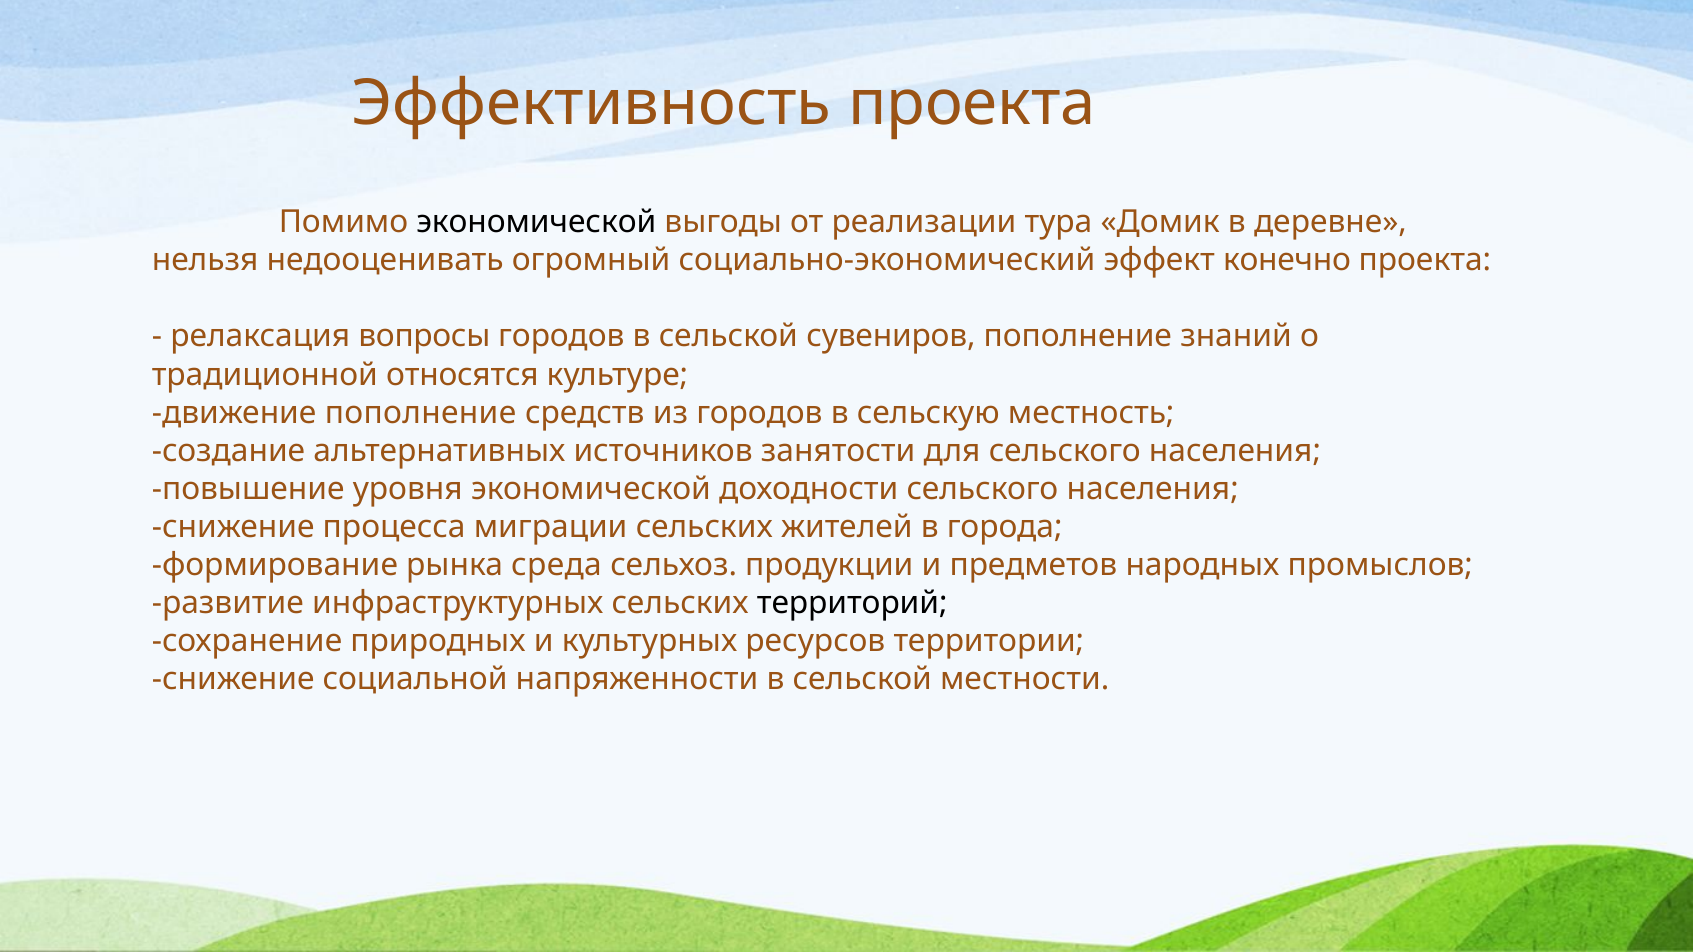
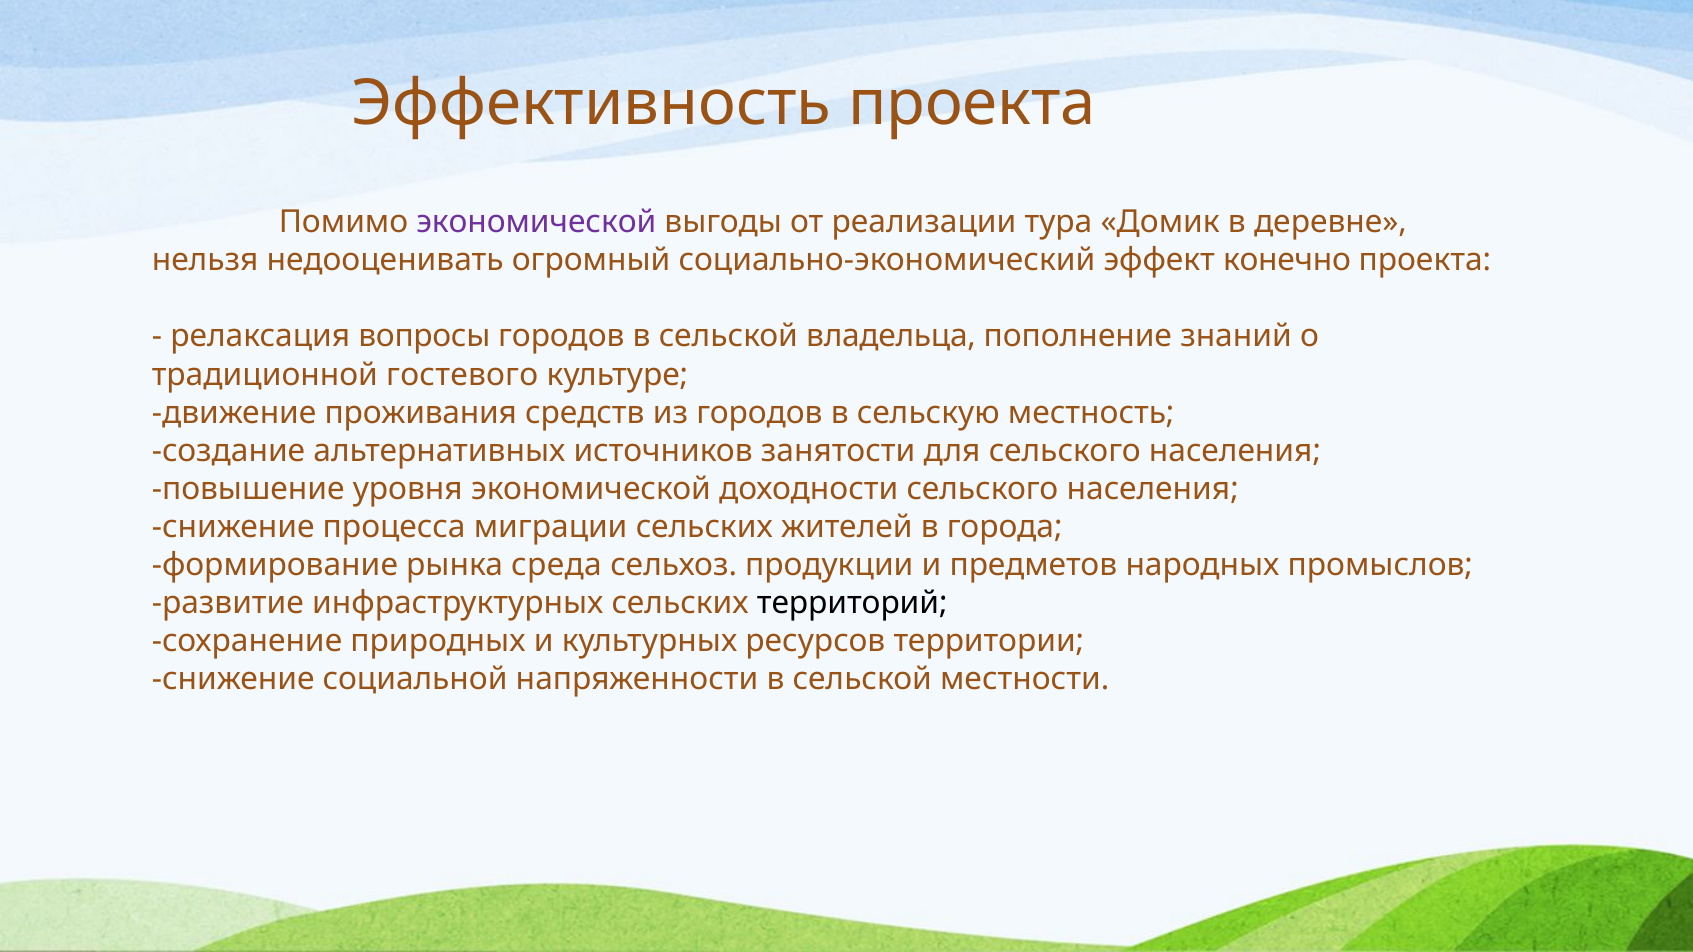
экономической colour: black -> purple (536, 222)
сувениров: сувениров -> владельца (891, 337)
относятся: относятся -> гостевого (462, 375)
движение пополнение: пополнение -> проживания (421, 413)
